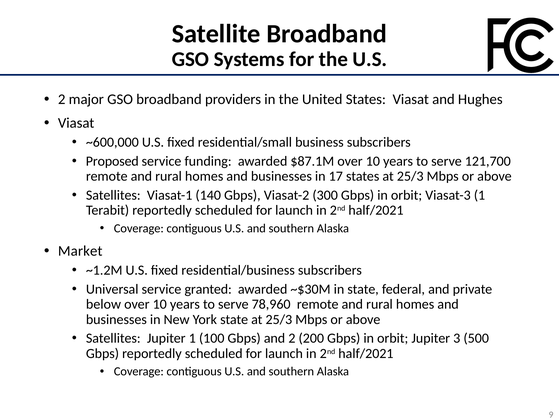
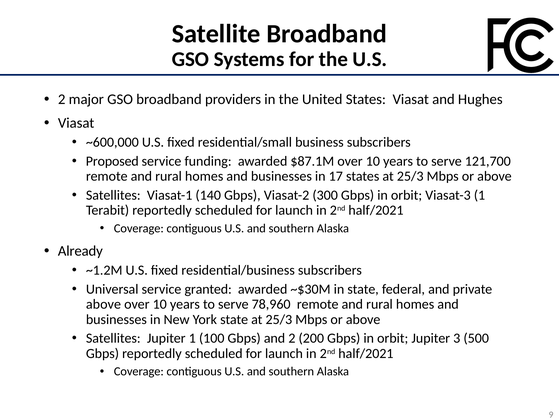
Market: Market -> Already (80, 251)
below: below -> above (103, 304)
